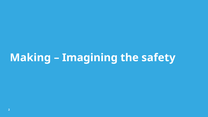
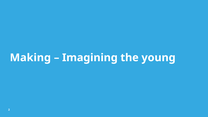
safety: safety -> young (158, 58)
